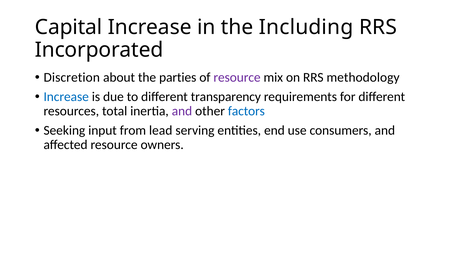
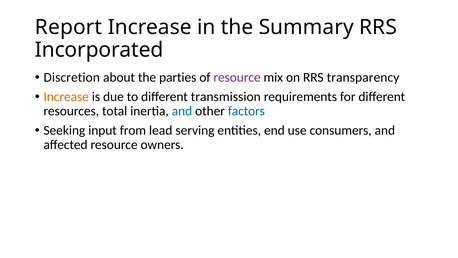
Capital: Capital -> Report (69, 27)
Including: Including -> Summary (306, 27)
methodology: methodology -> transparency (363, 77)
Increase colour: blue -> orange (66, 97)
transparency: transparency -> transmission (226, 97)
and colour: purple -> blue (182, 111)
